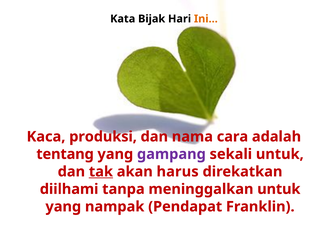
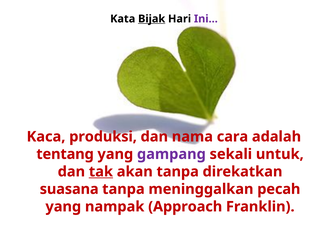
Bijak underline: none -> present (152, 19)
Ini colour: orange -> purple (206, 19)
akan harus: harus -> tanpa (178, 172)
diilhami: diilhami -> suasana (69, 189)
meninggalkan untuk: untuk -> pecah (279, 189)
Pendapat: Pendapat -> Approach (185, 207)
